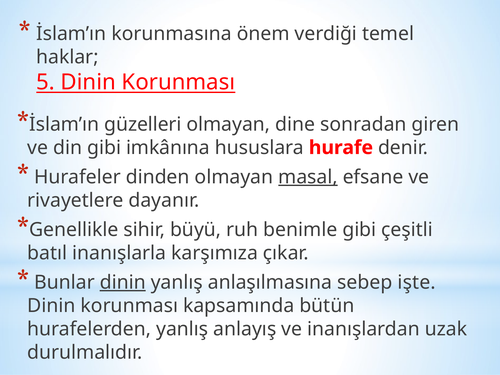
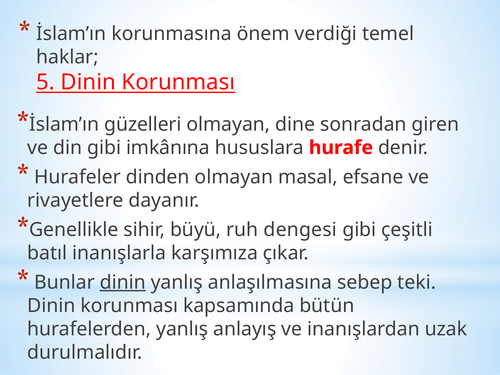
masal underline: present -> none (308, 177)
benimle: benimle -> dengesi (300, 230)
işte: işte -> teki (417, 282)
